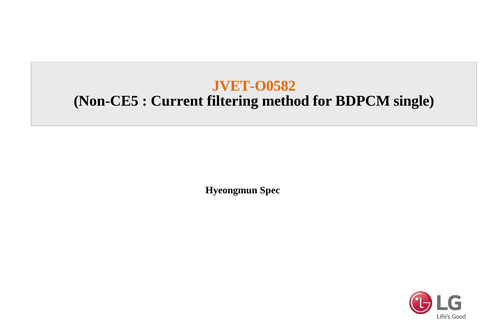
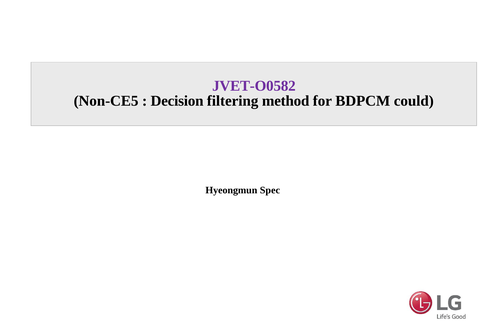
JVET-O0582 colour: orange -> purple (254, 86)
Current: Current -> Decision (177, 101)
single: single -> could (414, 101)
